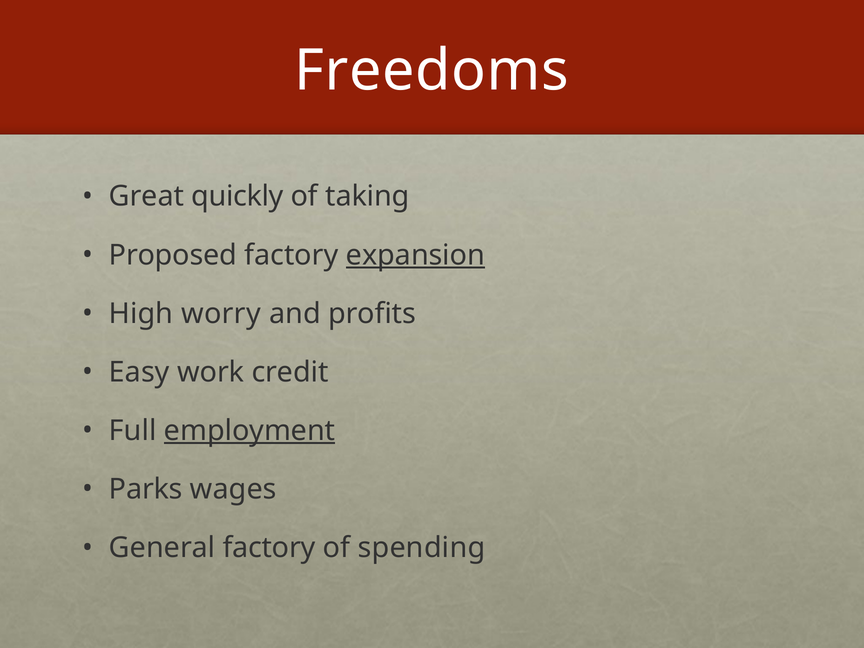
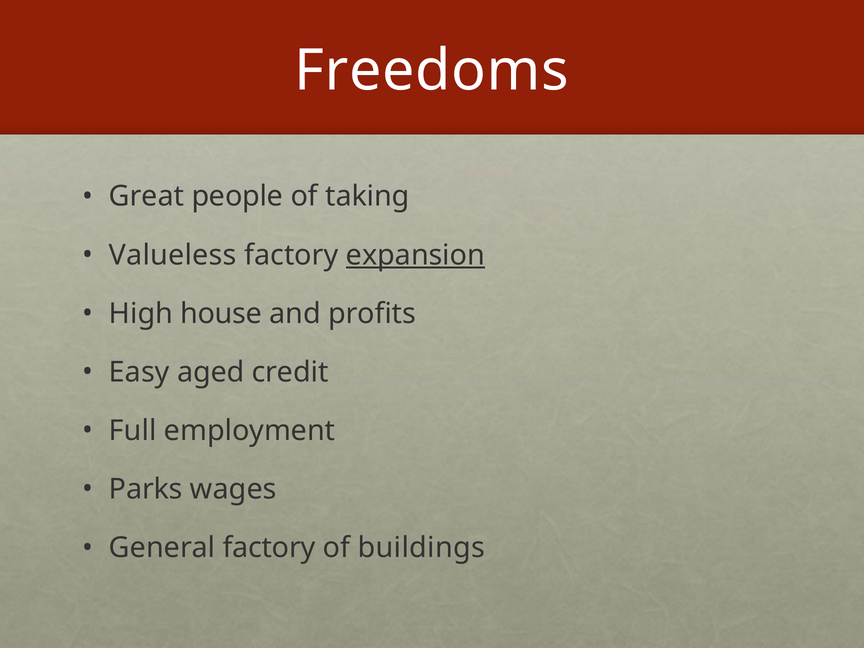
quickly: quickly -> people (237, 196)
Proposed: Proposed -> Valueless (173, 255)
worry: worry -> house (221, 314)
work: work -> aged (211, 372)
employment underline: present -> none (250, 431)
spending: spending -> buildings (421, 548)
